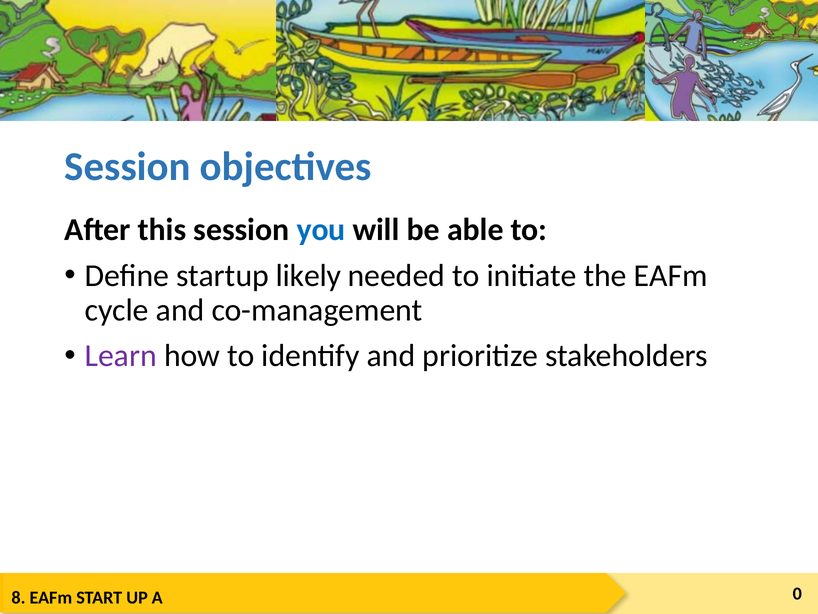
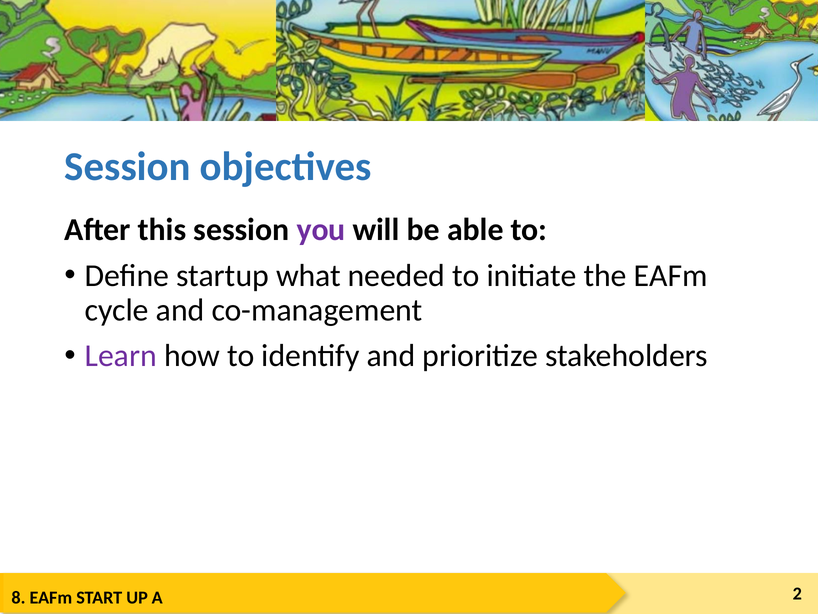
you colour: blue -> purple (321, 230)
likely: likely -> what (308, 275)
0: 0 -> 2 (797, 593)
